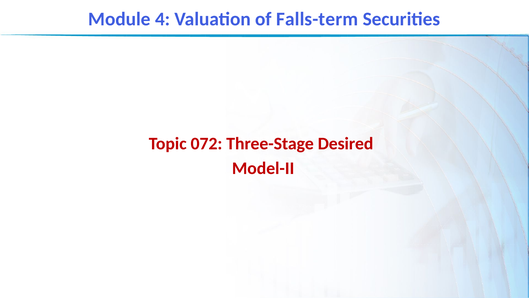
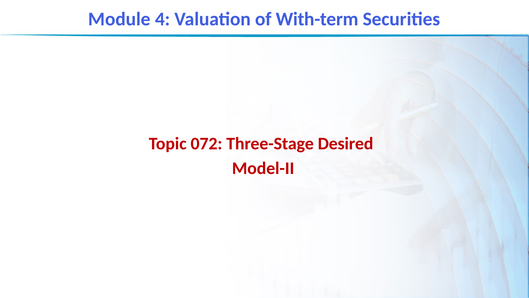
Falls-term: Falls-term -> With-term (317, 19)
